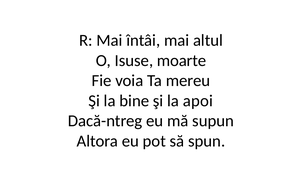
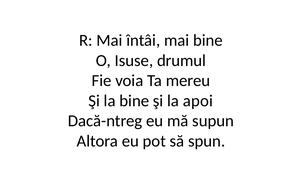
mai altul: altul -> bine (208, 40)
moarte: moarte -> drumul (182, 60)
